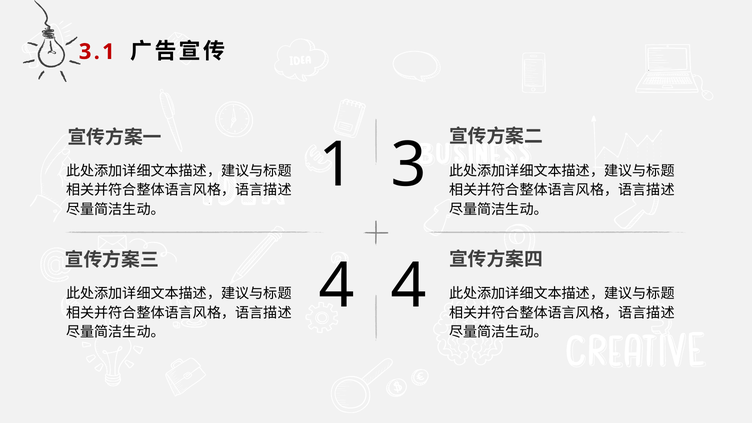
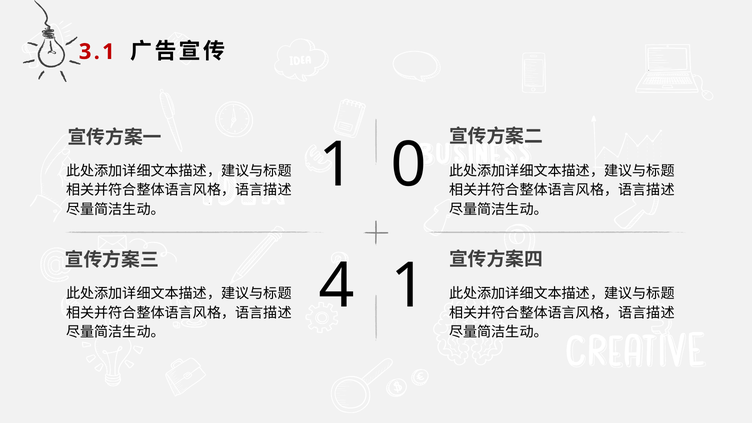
3: 3 -> 0 (409, 165)
4 4: 4 -> 1 (409, 286)
